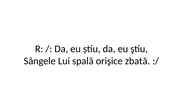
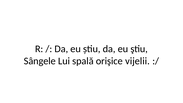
zbată: zbată -> vijelii (138, 61)
